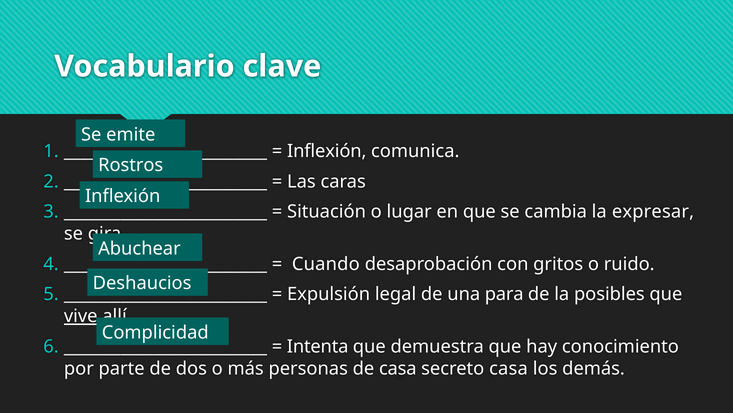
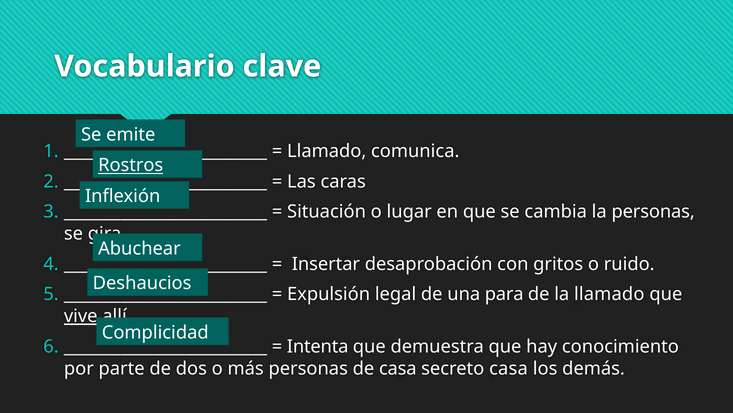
Inflexión: Inflexión -> Llamado (327, 151)
Rostros underline: none -> present (131, 165)
la expresar: expresar -> personas (653, 211)
Cuando: Cuando -> Insertar (326, 264)
la posibles: posibles -> llamado (609, 294)
